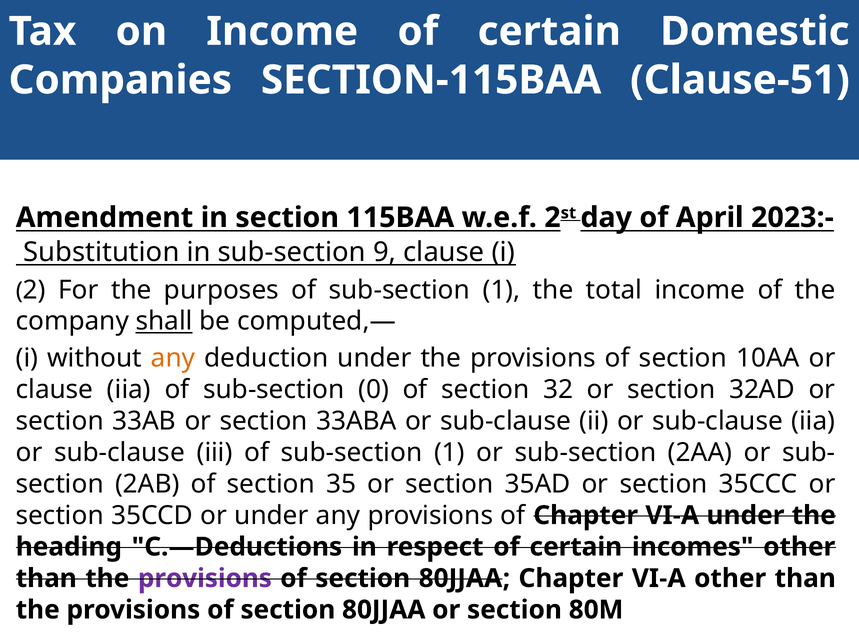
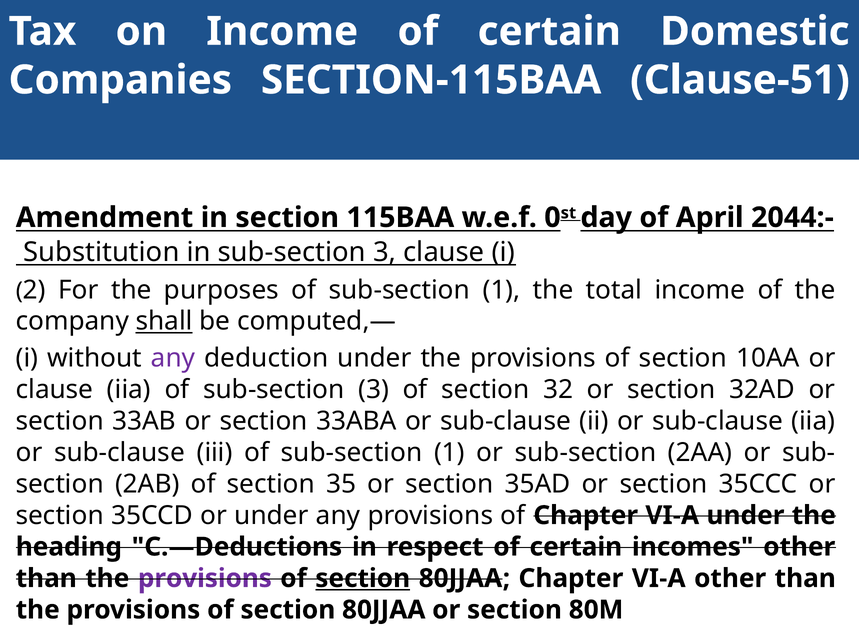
w.e.f 2: 2 -> 0 (552, 218)
2023:-: 2023:- -> 2044:- (792, 218)
in sub-section 9: 9 -> 3 (385, 252)
any colour: orange -> purple (173, 358)
of sub-section 0: 0 -> 3 (374, 390)
section underline: none -> present (363, 579)
